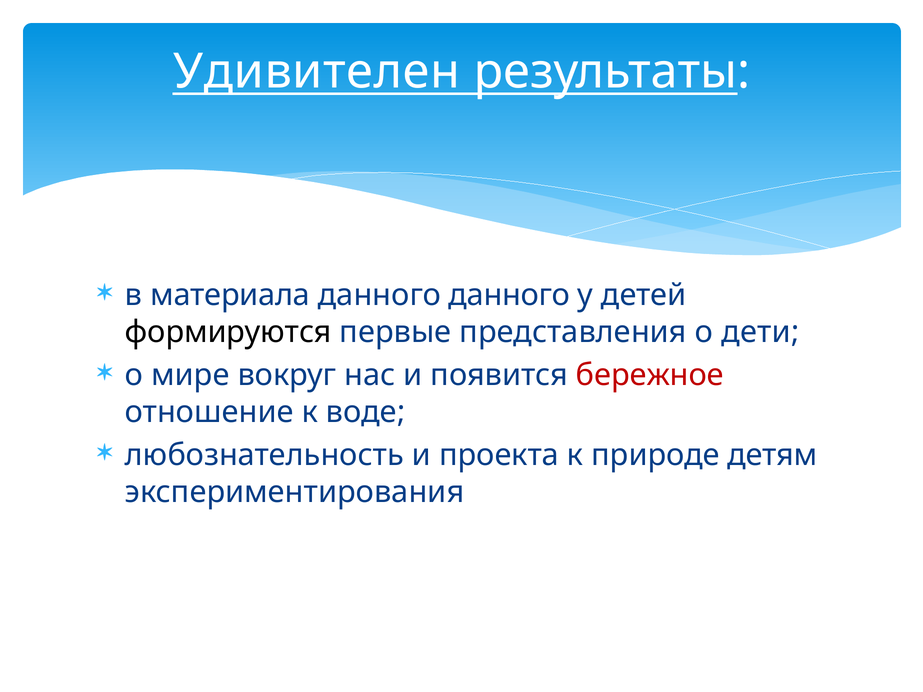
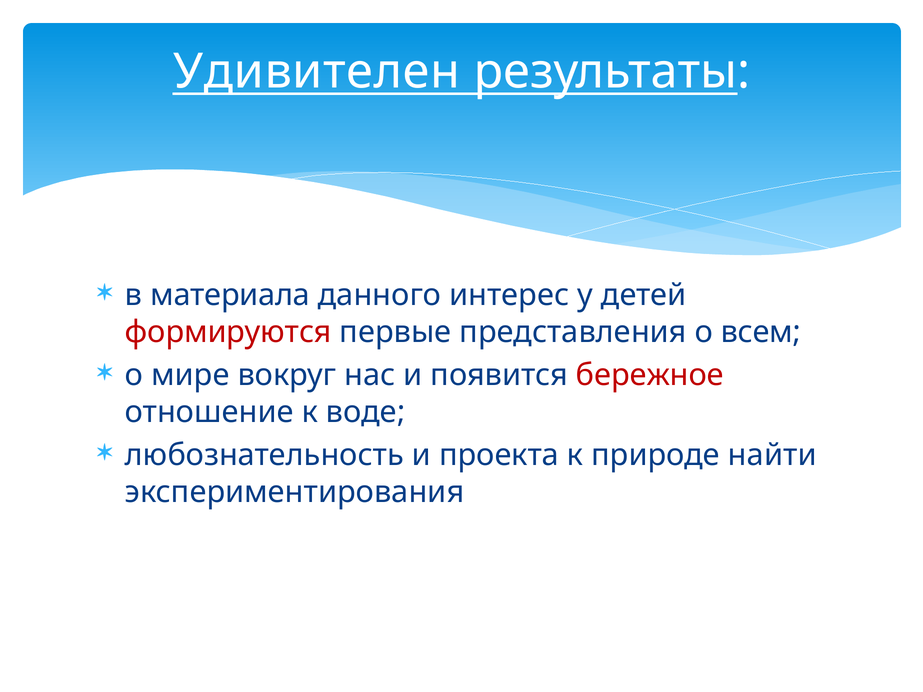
данного данного: данного -> интерес (509, 295)
формируются colour: black -> red (228, 332)
дети: дети -> всем (761, 332)
детям: детям -> найти (772, 455)
